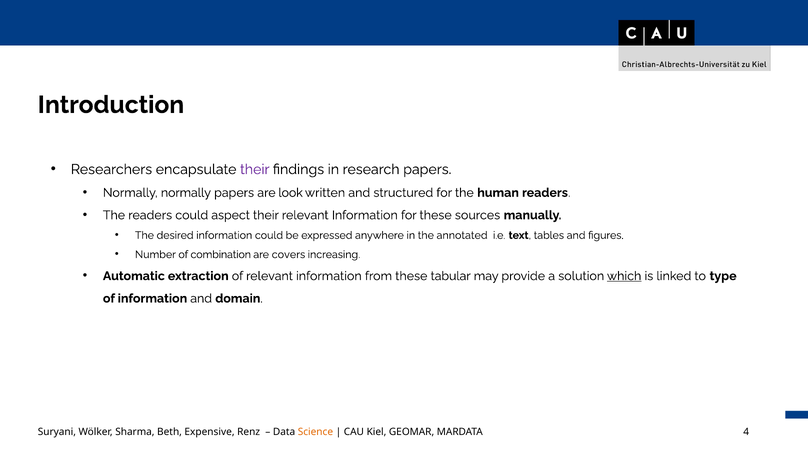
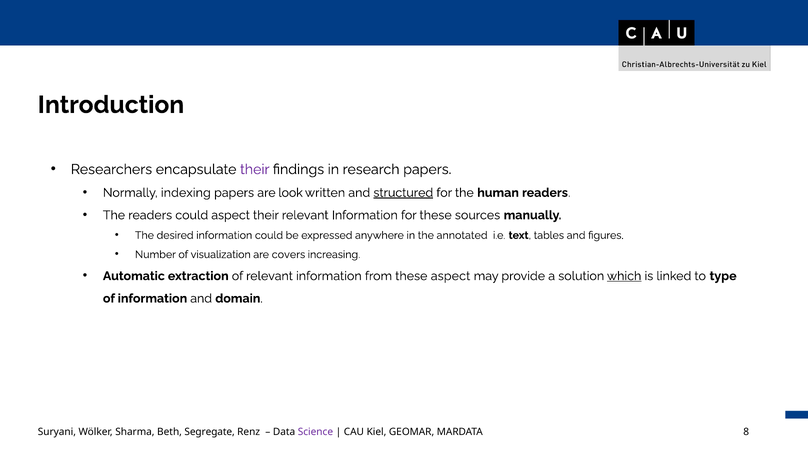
Normally normally: normally -> indexing (186, 193)
structured underline: none -> present (403, 193)
combination: combination -> visualization (221, 255)
these tabular: tabular -> aspect (451, 276)
Expensive: Expensive -> Segregate (210, 432)
Science colour: orange -> purple (315, 432)
4: 4 -> 8 (746, 432)
